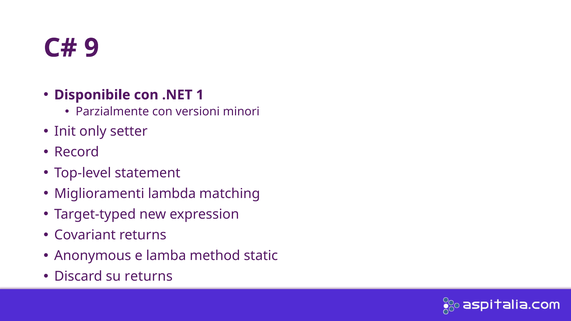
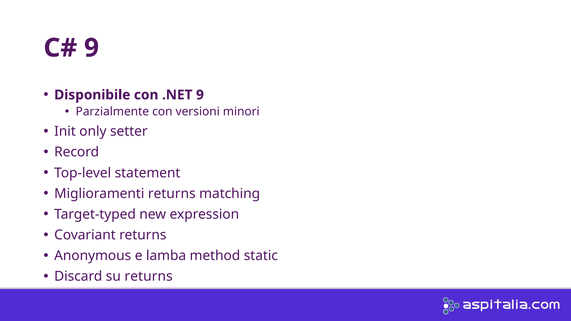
.NET 1: 1 -> 9 (200, 95)
Miglioramenti lambda: lambda -> returns (172, 194)
